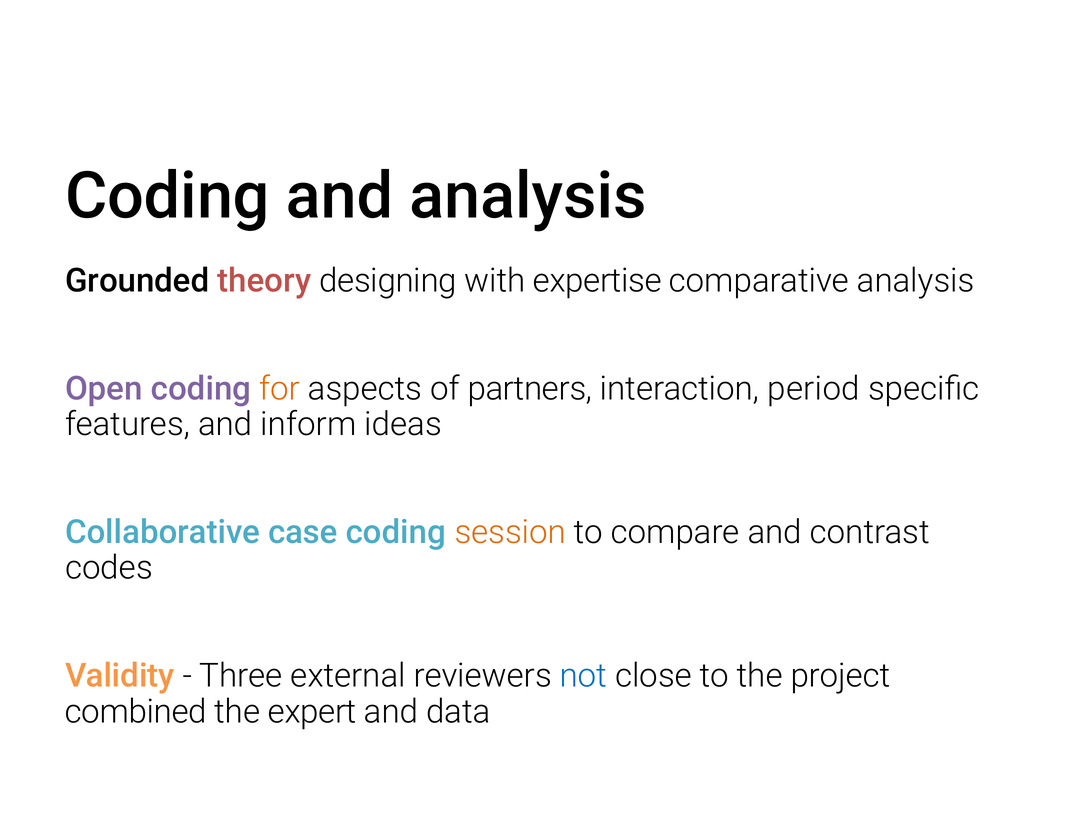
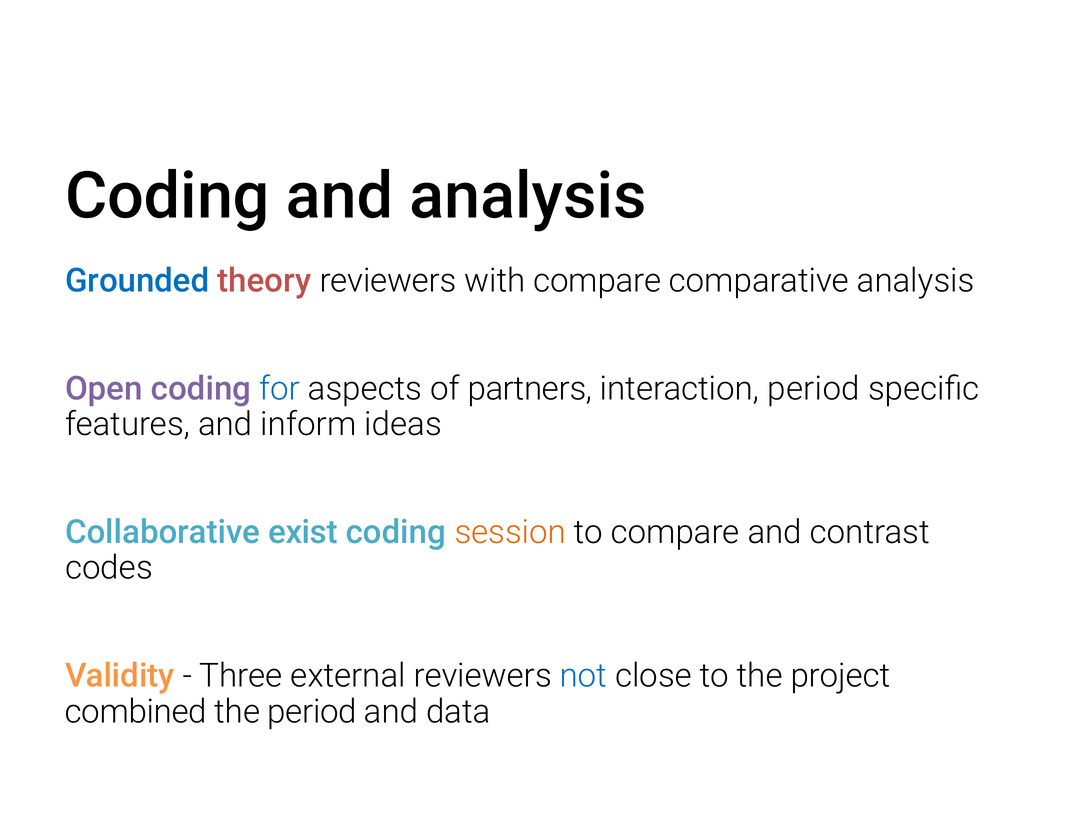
Grounded colour: black -> blue (137, 281)
theory designing: designing -> reviewers (388, 281)
with expertise: expertise -> compare (597, 281)
for colour: orange -> blue (280, 389)
case: case -> exist (303, 532)
the expert: expert -> period (312, 712)
